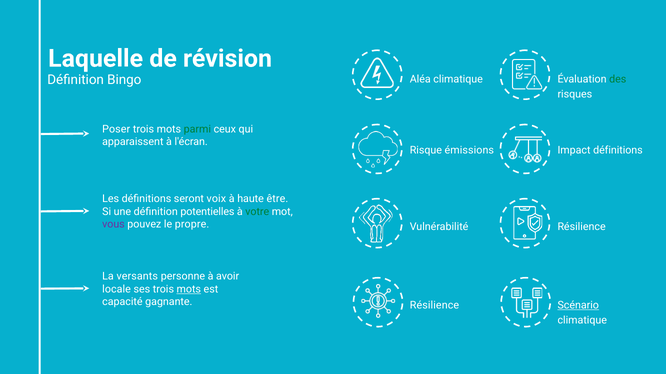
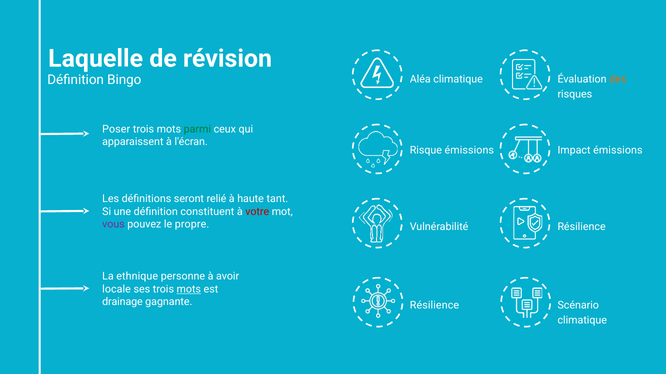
des colour: green -> orange (618, 79)
Impact définitions: définitions -> émissions (618, 151)
voix: voix -> relié (216, 199)
être: être -> tant (277, 199)
potentielles: potentielles -> constituent (207, 212)
votre colour: green -> red (257, 212)
versants: versants -> ethnique (137, 277)
capacité: capacité -> drainage (122, 302)
Scénario underline: present -> none (578, 305)
